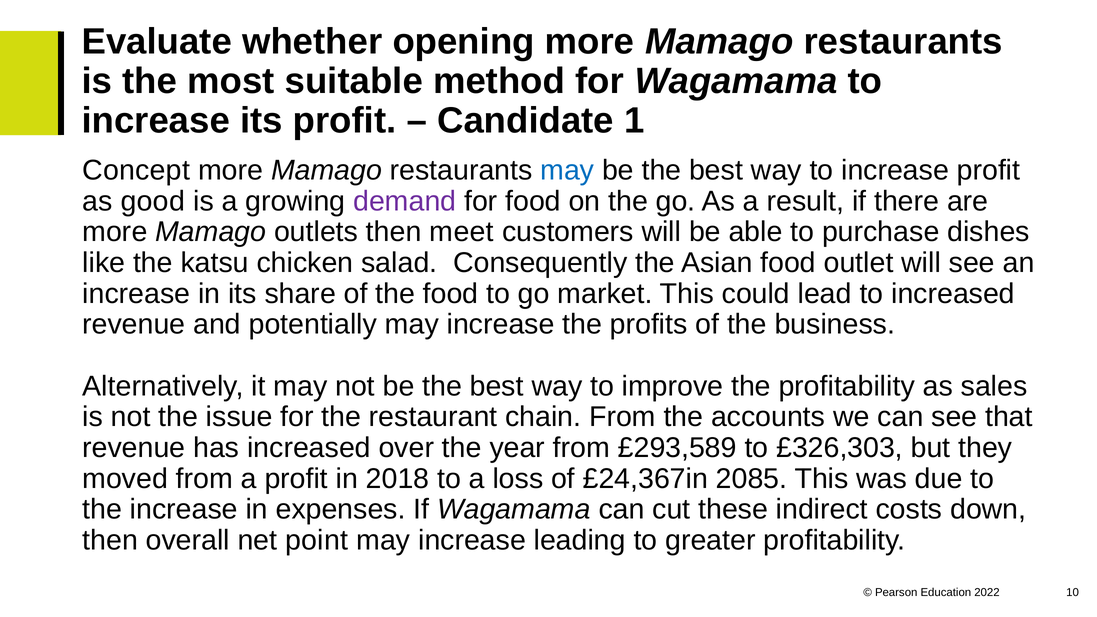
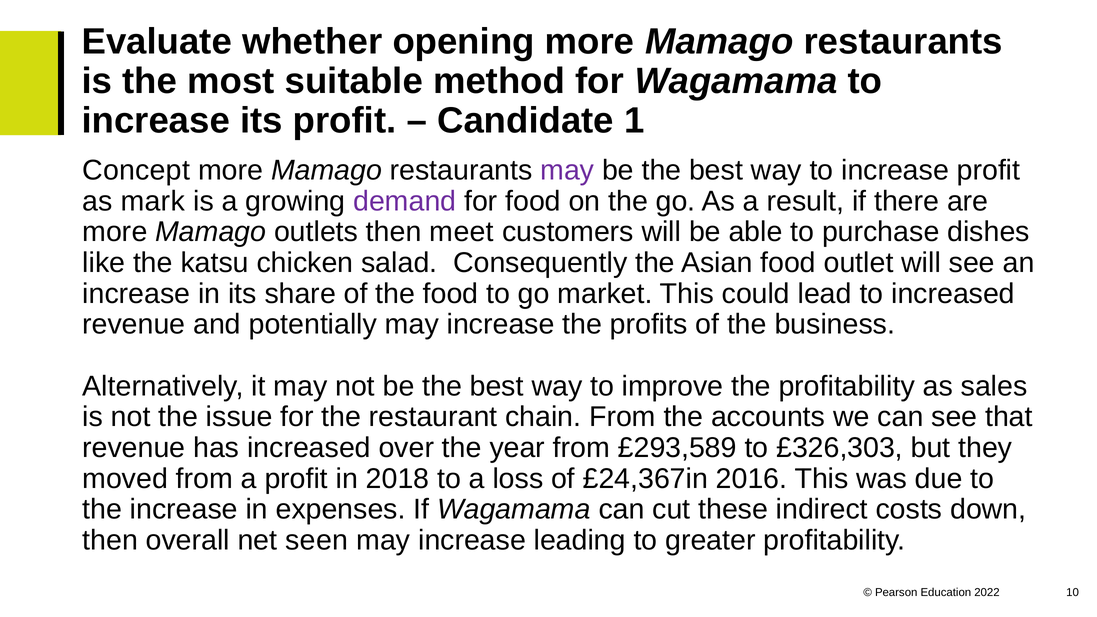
may colour: blue -> purple (567, 170)
good: good -> mark (153, 201)
2085: 2085 -> 2016 (752, 479)
point: point -> seen (317, 540)
